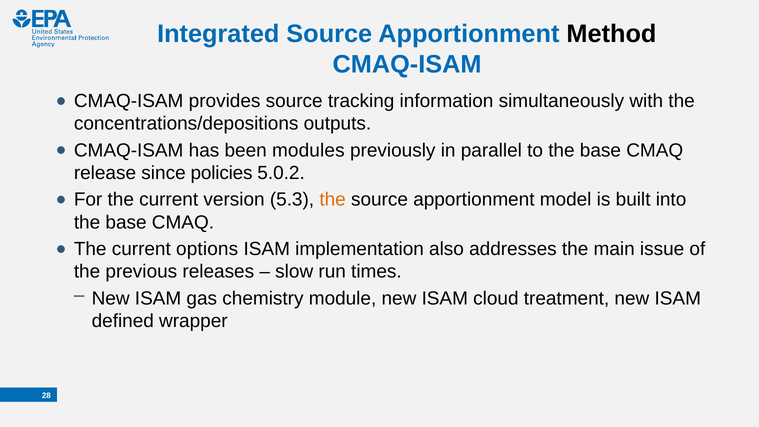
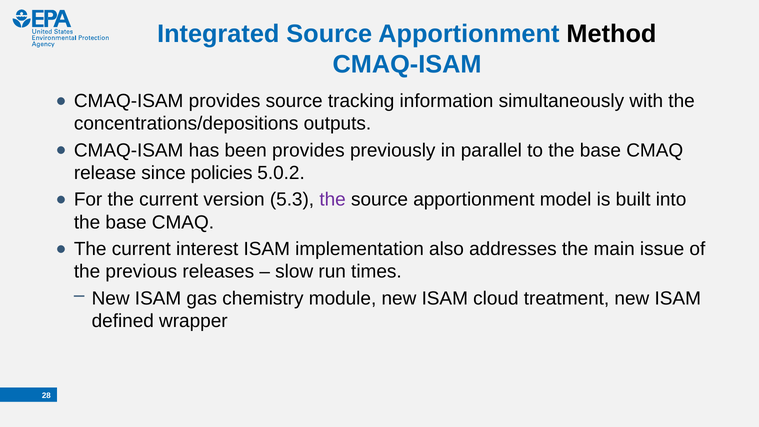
been modules: modules -> provides (308, 150)
the colour: orange -> purple (333, 200)
options: options -> interest (207, 249)
